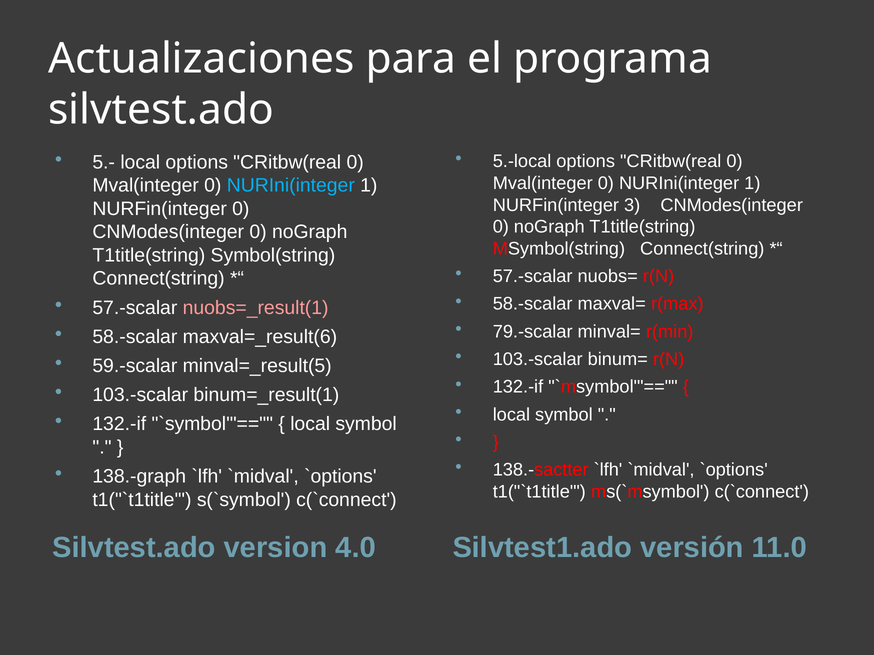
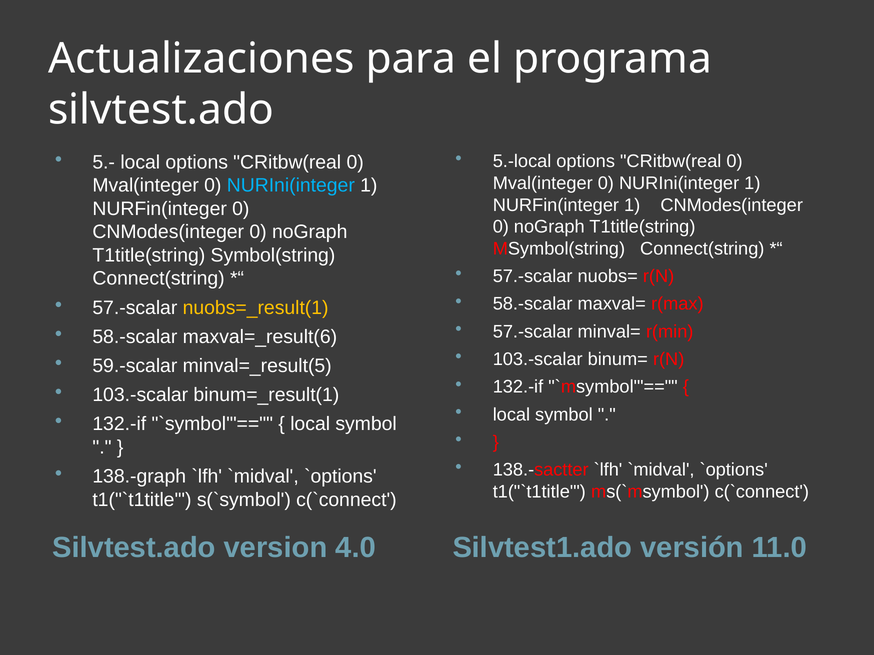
NURFin(integer 3: 3 -> 1 (632, 205)
nuobs=_result(1 colour: pink -> yellow (256, 308)
79.-scalar: 79.-scalar -> 57.-scalar (533, 332)
